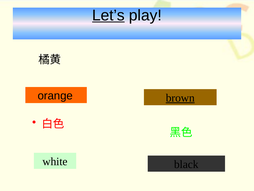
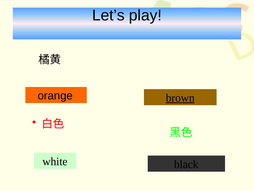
Let’s underline: present -> none (108, 15)
